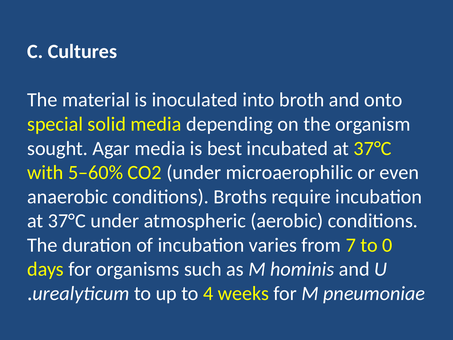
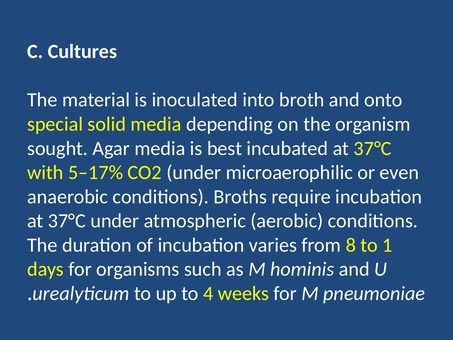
5–60%: 5–60% -> 5–17% (96, 172)
7: 7 -> 8 (351, 245)
0: 0 -> 1 (387, 245)
